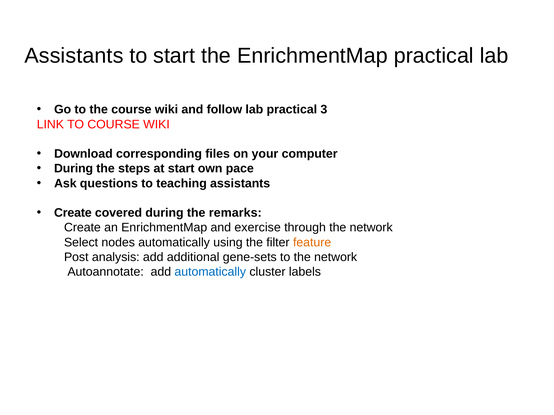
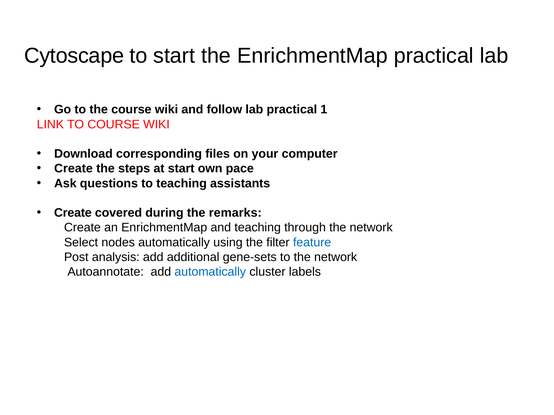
Assistants: Assistants -> Cytoscape (74, 56)
3: 3 -> 1 (324, 110)
During: During -> Create (73, 169)
and exercise: exercise -> teaching (258, 228)
feature colour: orange -> blue (312, 243)
